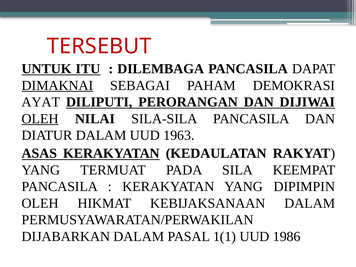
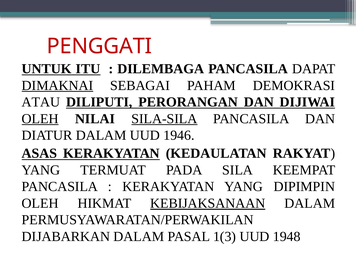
TERSEBUT: TERSEBUT -> PENGGATI (99, 46)
AYAT: AYAT -> ATAU (41, 102)
SILA-SILA underline: none -> present (164, 119)
1963: 1963 -> 1946 (179, 135)
KEBIJAKSANAAN underline: none -> present (208, 203)
1(1: 1(1 -> 1(3 (225, 237)
1986: 1986 -> 1948 (287, 237)
